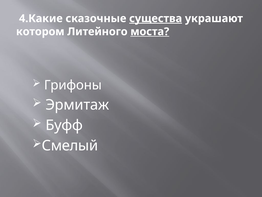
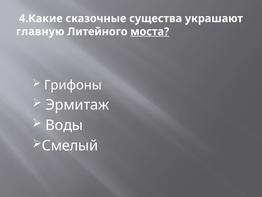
существа underline: present -> none (156, 18)
котором: котором -> главную (40, 32)
Буфф: Буфф -> Воды (64, 125)
